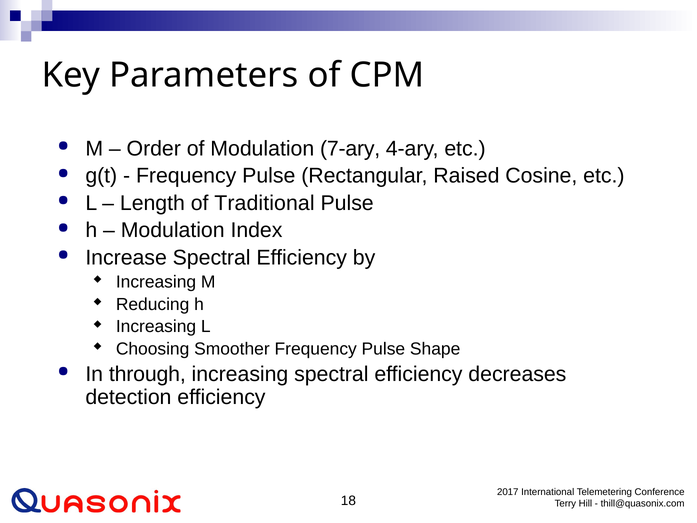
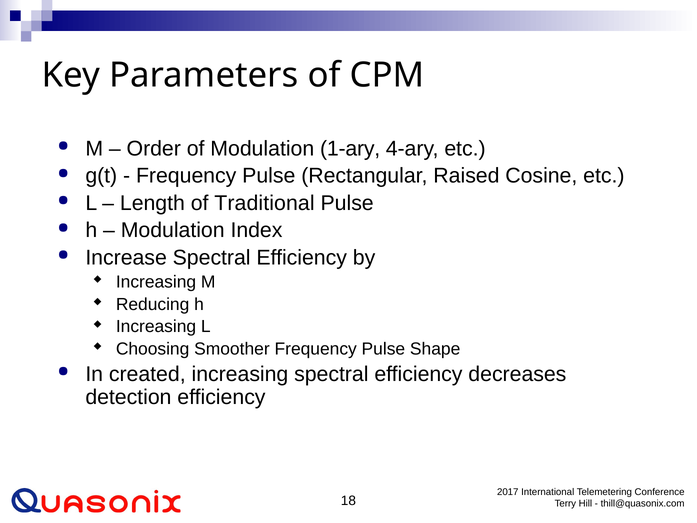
7-ary: 7-ary -> 1-ary (350, 148)
through: through -> created (147, 374)
